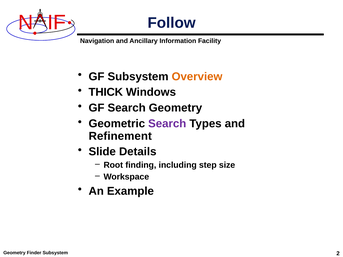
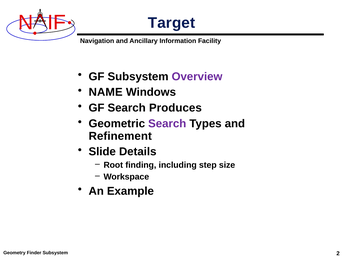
Follow: Follow -> Target (172, 23)
Overview colour: orange -> purple (197, 77)
THICK: THICK -> NAME (106, 92)
Search Geometry: Geometry -> Produces (175, 108)
